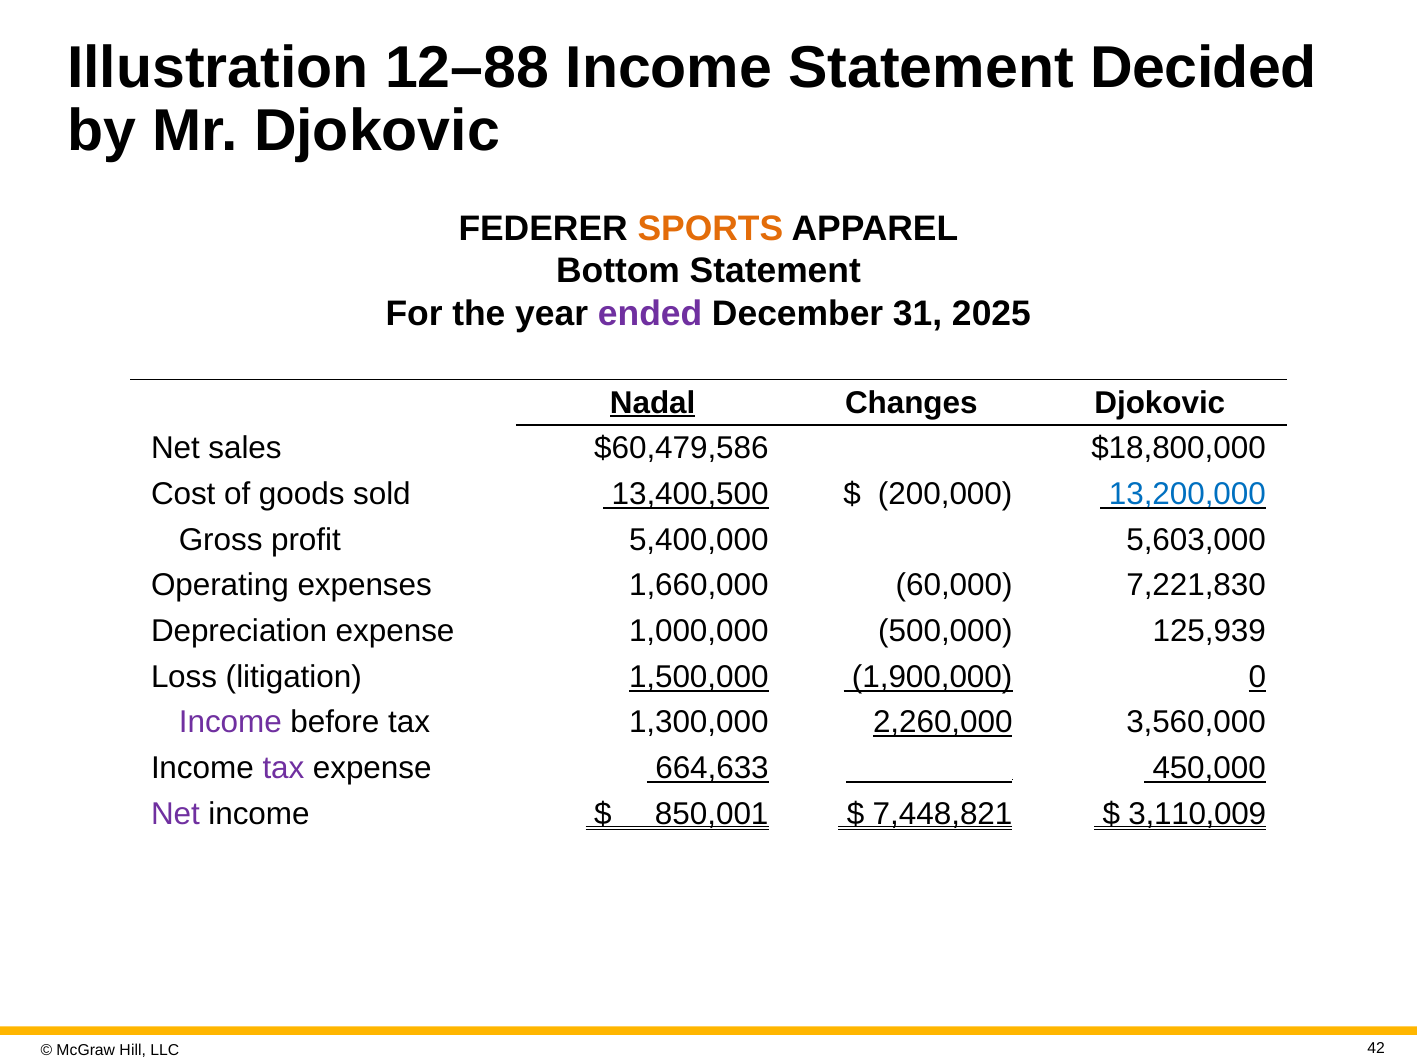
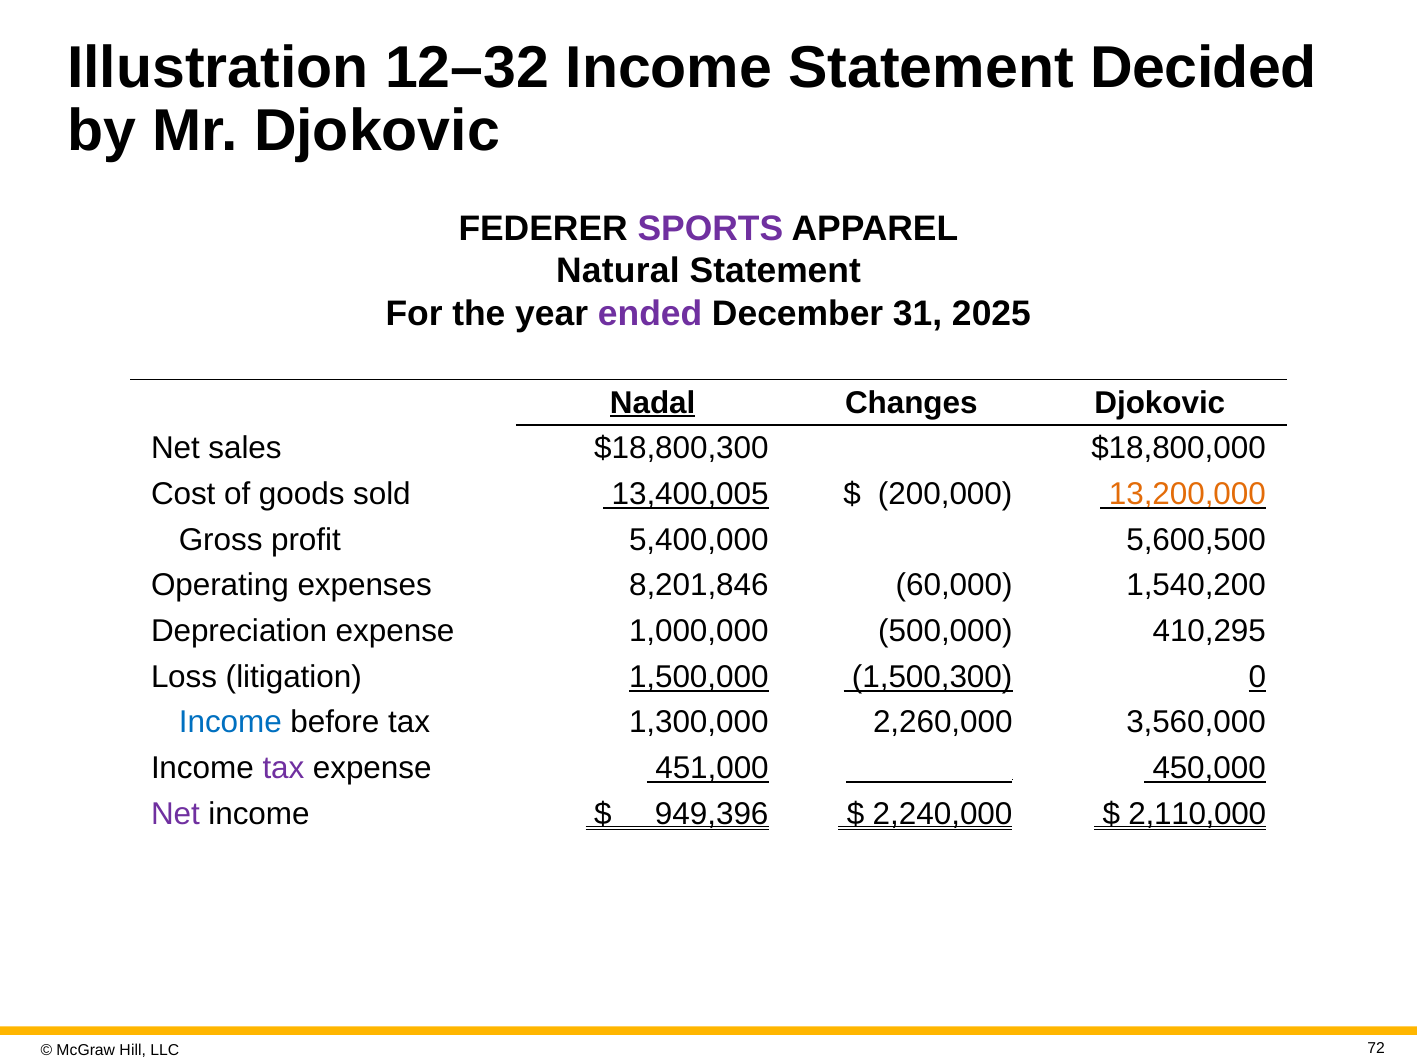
12–88: 12–88 -> 12–32 (467, 68)
SPORTS colour: orange -> purple (710, 229)
Bottom: Bottom -> Natural (618, 271)
$60,479,586: $60,479,586 -> $18,800,300 (681, 448)
13,400,500: 13,400,500 -> 13,400,005 (690, 494)
13,200,000 colour: blue -> orange (1187, 494)
5,603,000: 5,603,000 -> 5,600,500 (1196, 540)
1,660,000: 1,660,000 -> 8,201,846 (699, 585)
7,221,830: 7,221,830 -> 1,540,200 (1196, 585)
125,939: 125,939 -> 410,295 (1209, 631)
1,900,000: 1,900,000 -> 1,500,300 (932, 677)
Income colour: purple -> blue (230, 722)
2,260,000 underline: present -> none (943, 722)
664,633: 664,633 -> 451,000 (712, 768)
850,001: 850,001 -> 949,396 (712, 813)
7,448,821: 7,448,821 -> 2,240,000 (943, 813)
3,110,009: 3,110,009 -> 2,110,000 (1197, 813)
42: 42 -> 72 (1376, 1048)
